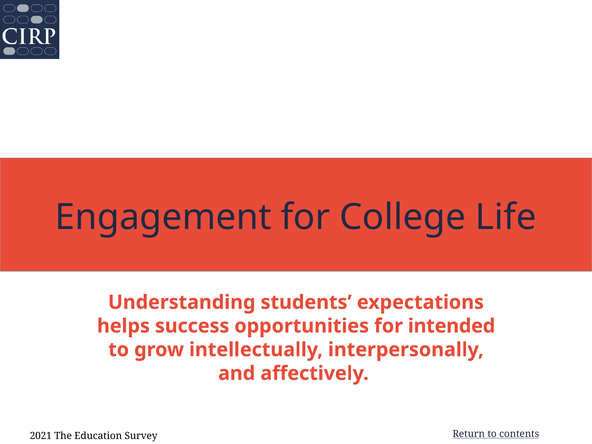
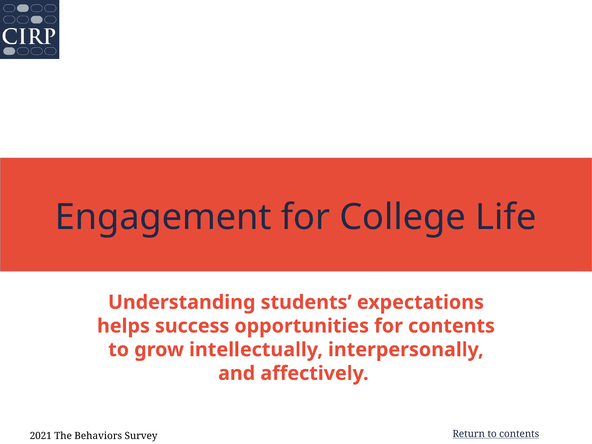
for intended: intended -> contents (451, 326)
Education: Education -> Behaviors (98, 436)
